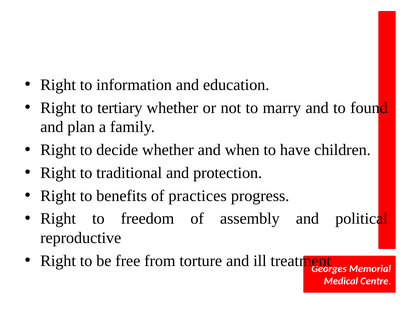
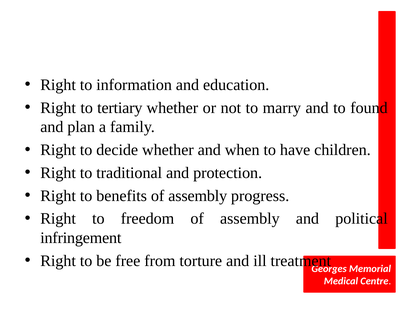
benefits of practices: practices -> assembly (198, 196)
reproductive: reproductive -> infringement (81, 238)
